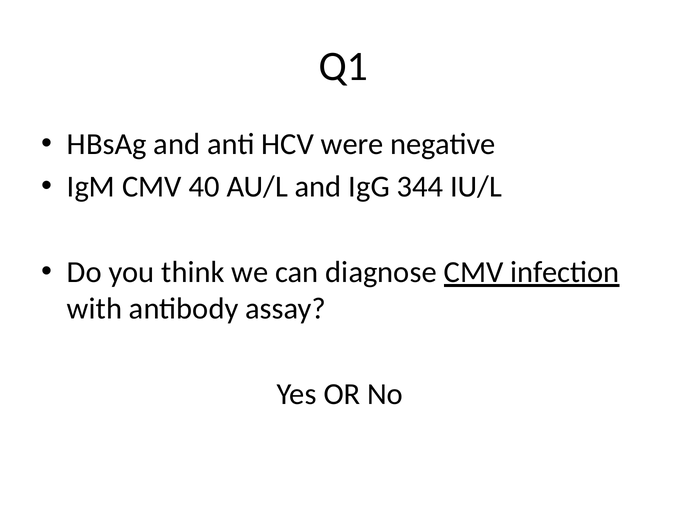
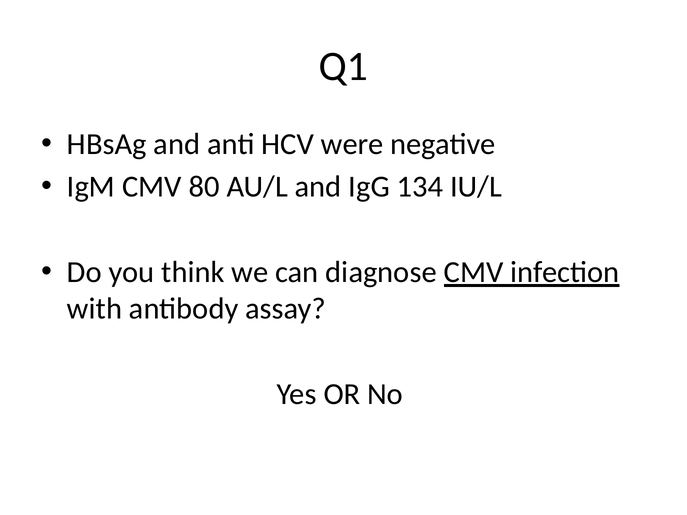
40: 40 -> 80 (204, 187)
344: 344 -> 134 (420, 187)
